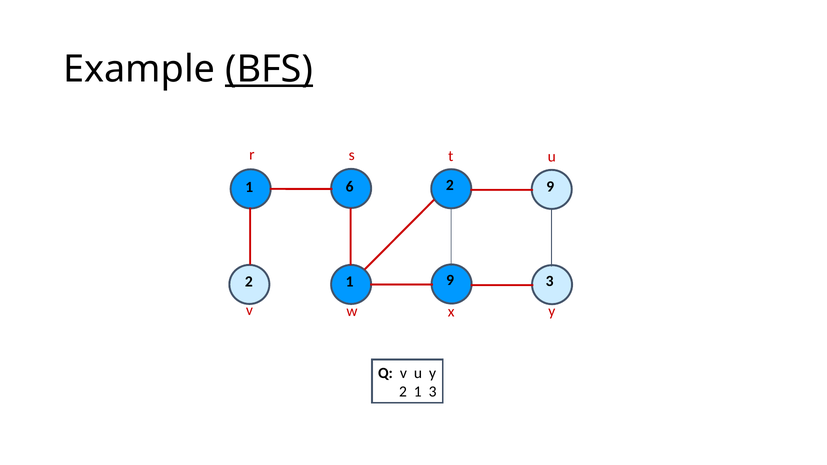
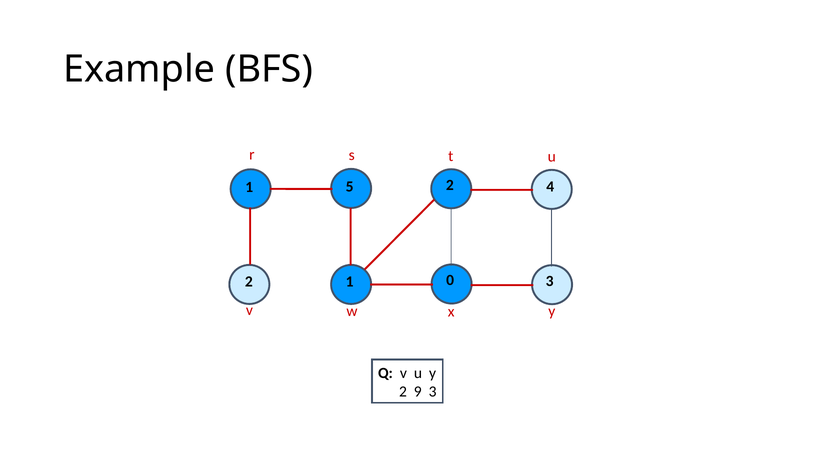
BFS underline: present -> none (269, 69)
2 9: 9 -> 4 (550, 187)
6: 6 -> 5 (350, 187)
1 9: 9 -> 0 (450, 280)
2 1: 1 -> 9 (418, 392)
